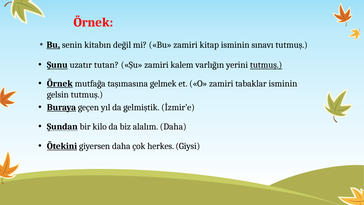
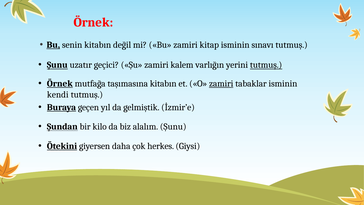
tutan: tutan -> geçici (106, 65)
taşımasına gelmek: gelmek -> kitabın (163, 83)
zamiri underline: none -> present (221, 83)
gelsin: gelsin -> kendi (58, 94)
alalım Daha: Daha -> Şunu (173, 127)
